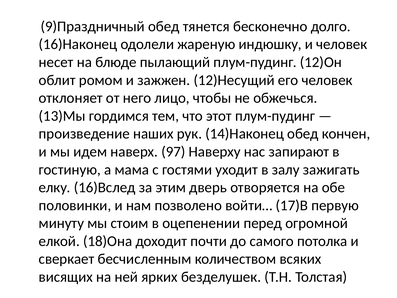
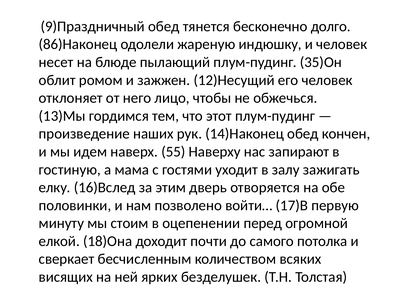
16)Наконец: 16)Наконец -> 86)Наконец (78, 44)
12)Он: 12)Он -> 35)Он (321, 62)
97: 97 -> 55 (173, 152)
